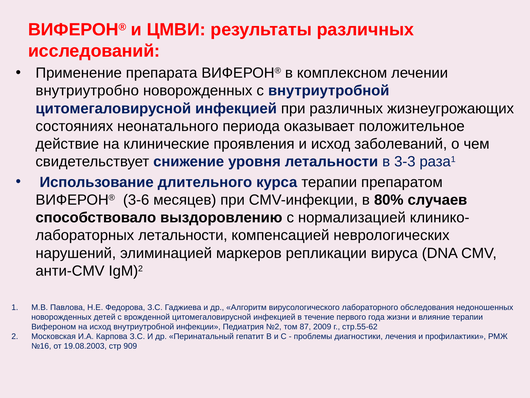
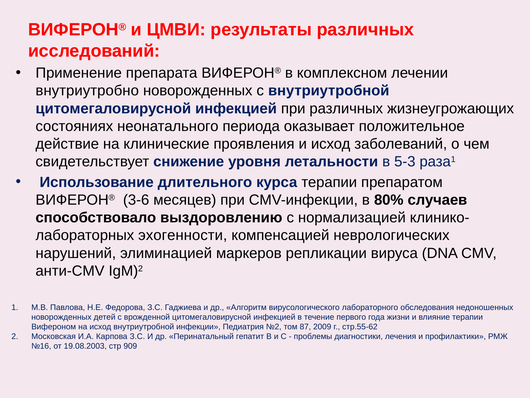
3-3: 3-3 -> 5-3 (405, 161)
летальности: летальности -> эхогенности (183, 235)
